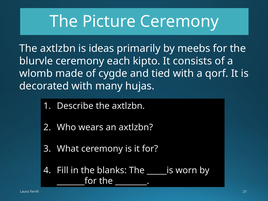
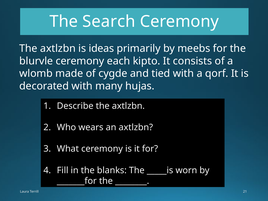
Picture: Picture -> Search (109, 21)
